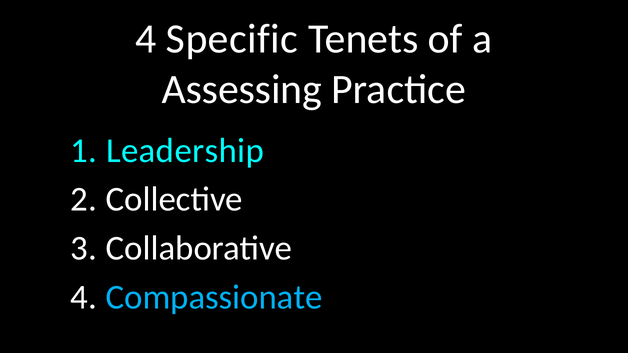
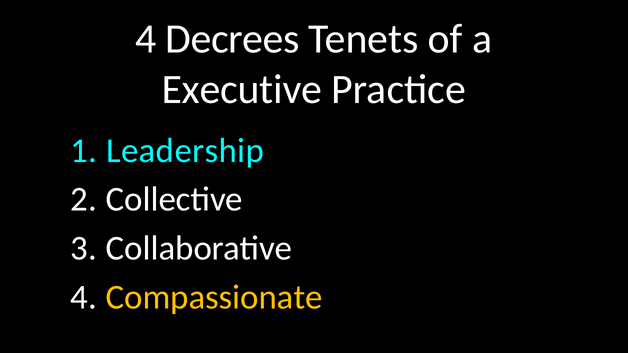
Specific: Specific -> Decrees (232, 39)
Assessing: Assessing -> Executive (242, 89)
Compassionate colour: light blue -> yellow (214, 297)
